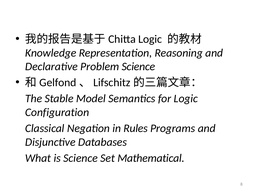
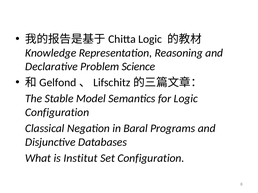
Rules: Rules -> Baral (136, 129)
is Science: Science -> Institut (80, 159)
Set Mathematical: Mathematical -> Configuration (151, 159)
